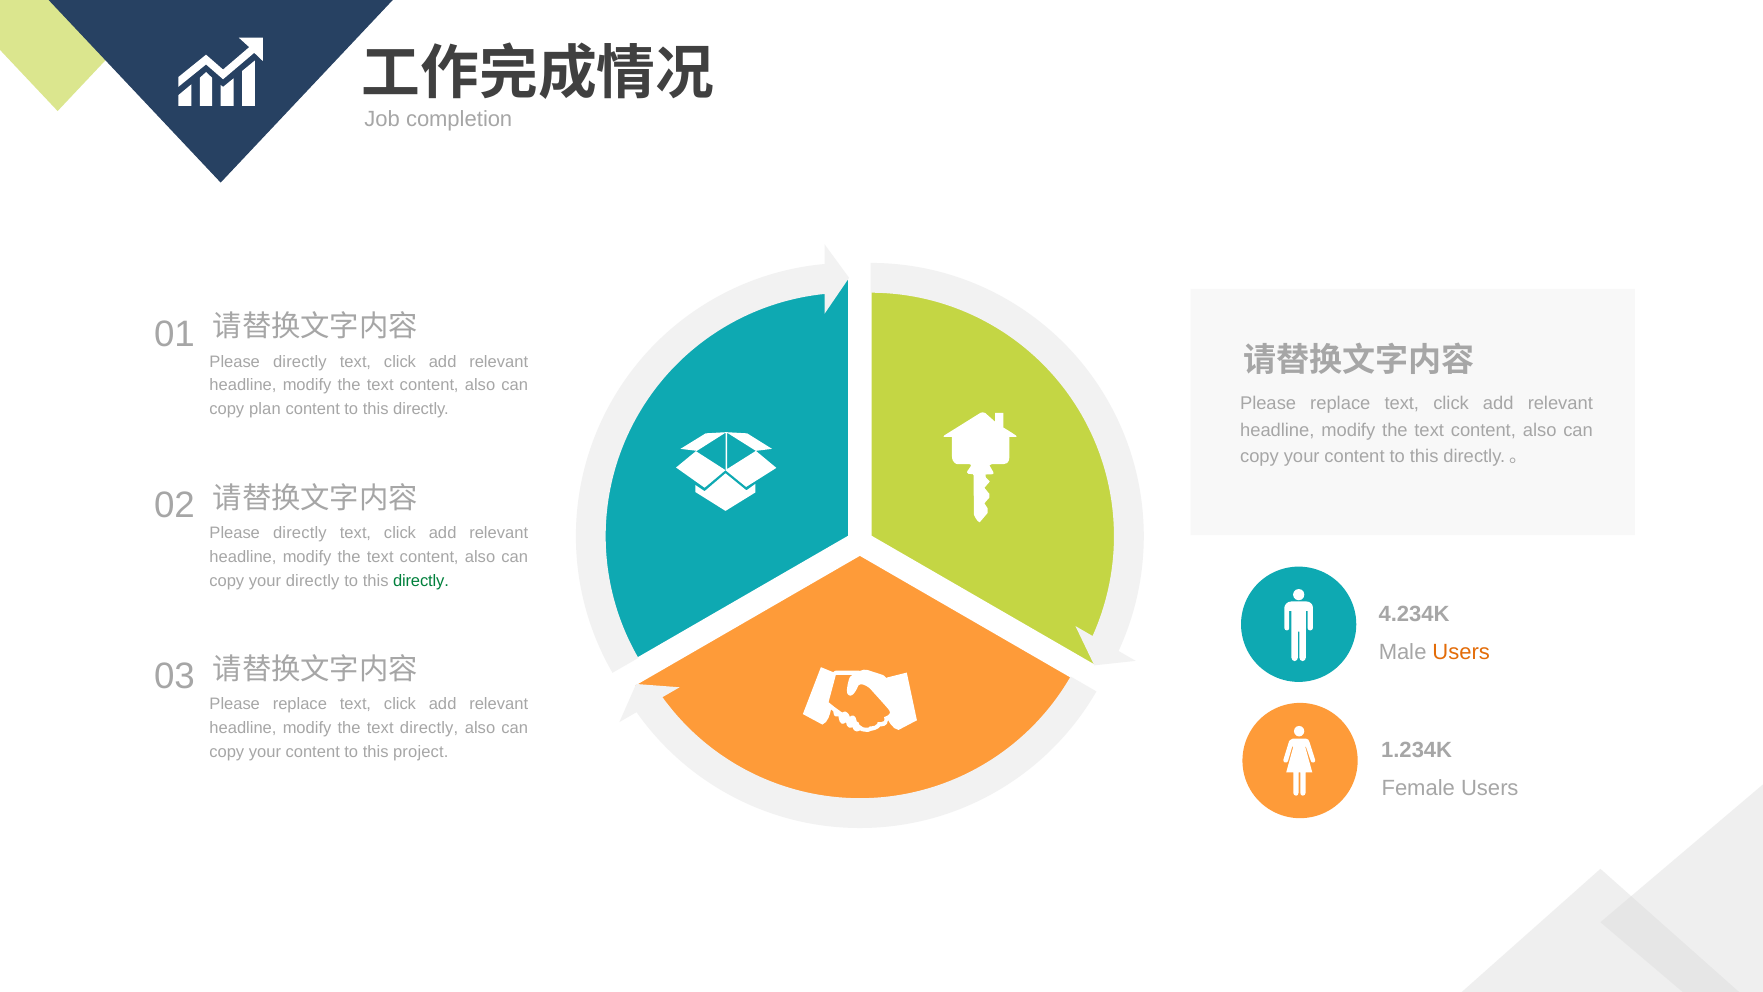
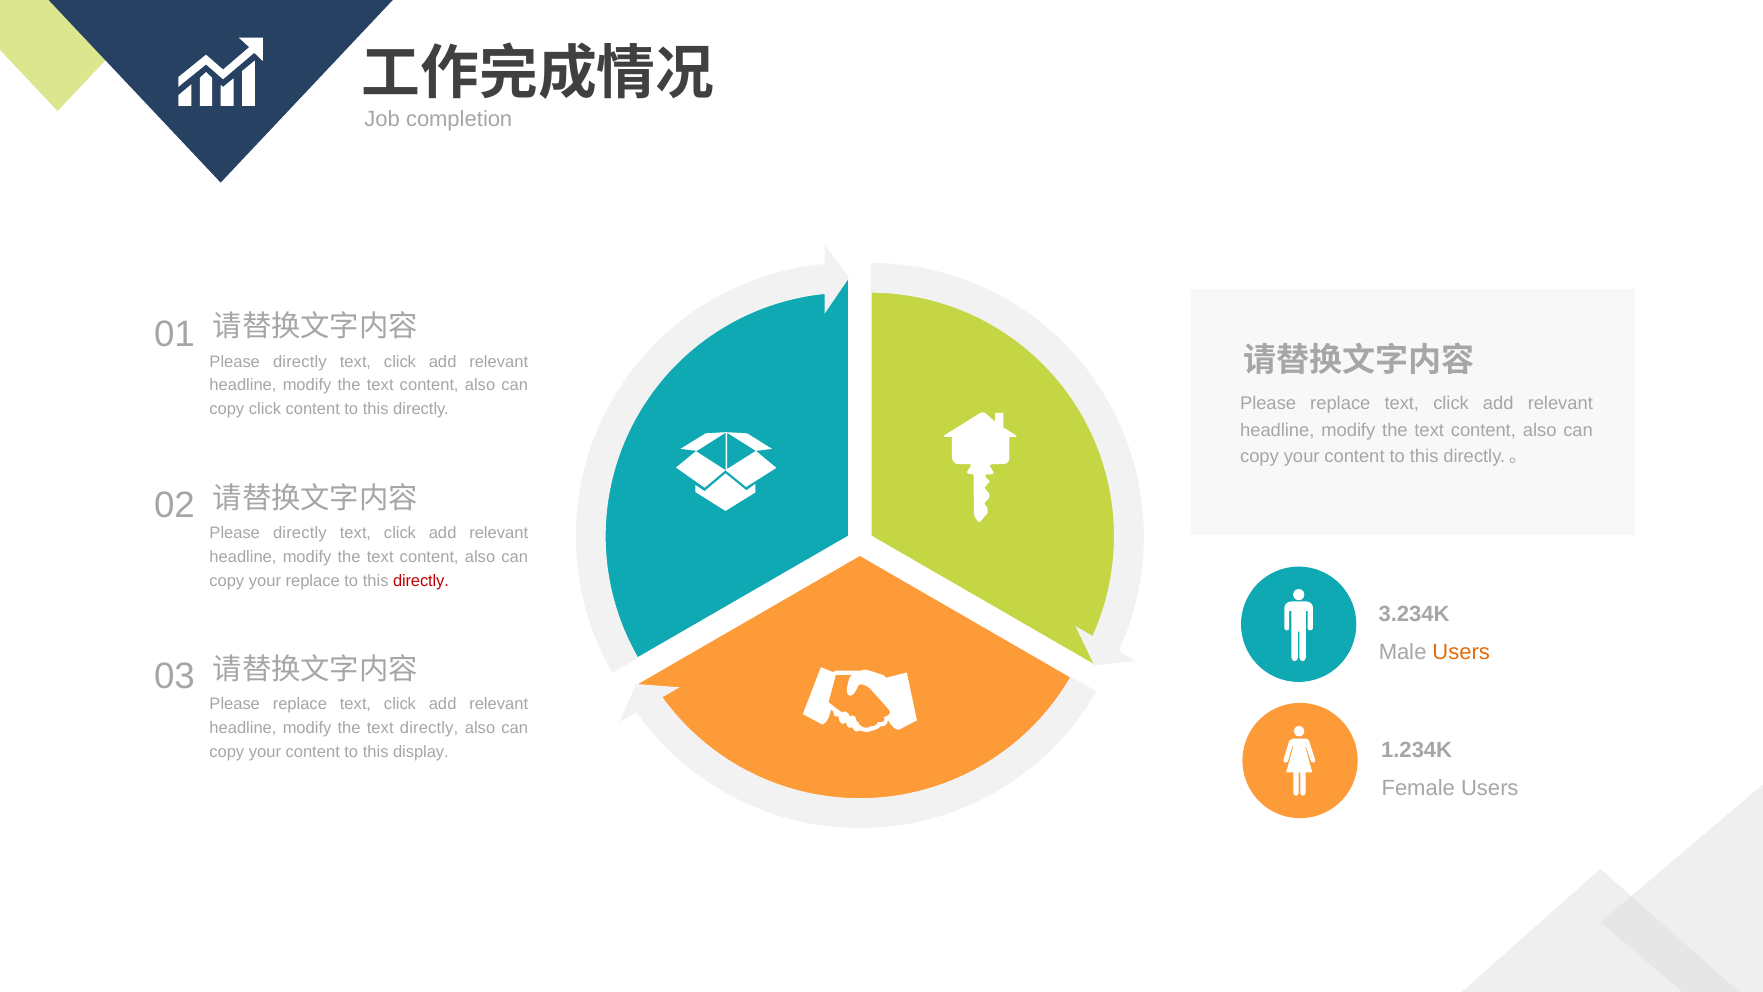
copy plan: plan -> click (265, 409)
your directly: directly -> replace (313, 581)
directly colour: green -> red (421, 581)
4.234K: 4.234K -> 3.234K (1414, 614)
project: project -> display (421, 752)
